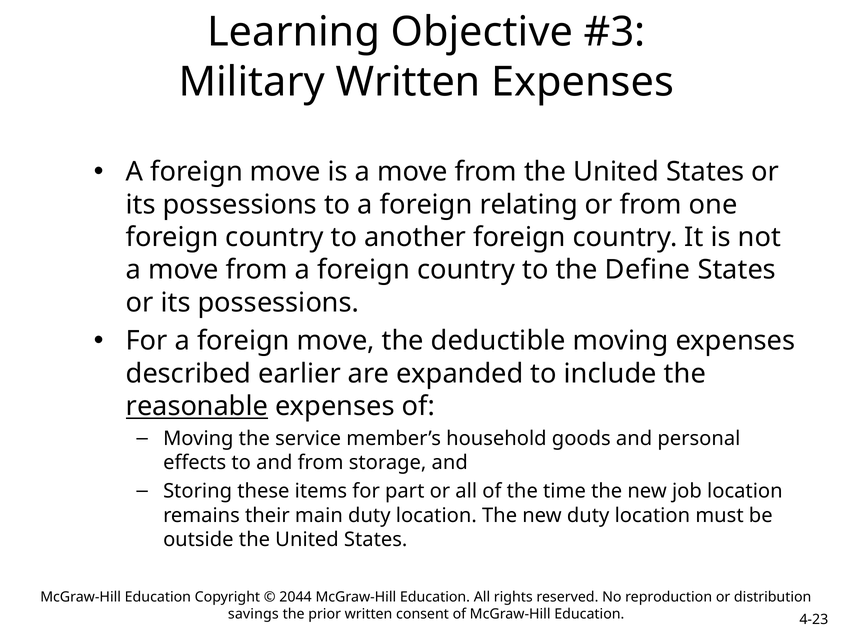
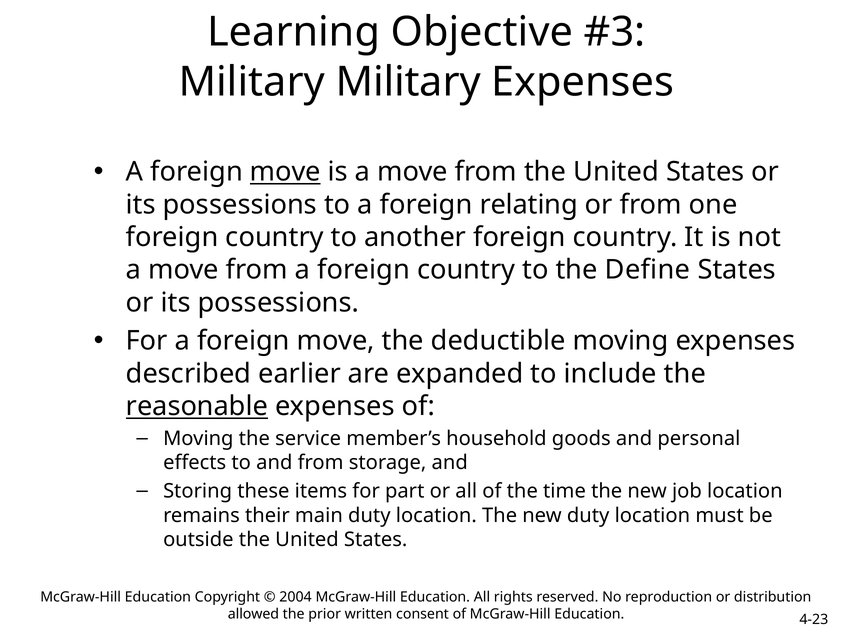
Military Written: Written -> Military (408, 82)
move underline: none -> present (285, 172)
2044: 2044 -> 2004 (296, 597)
savings: savings -> allowed (253, 614)
